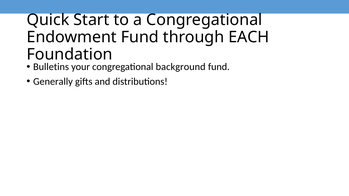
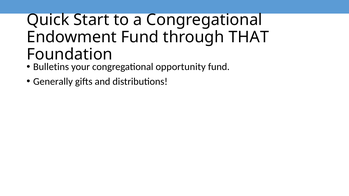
EACH: EACH -> THAT (249, 37)
background: background -> opportunity (181, 67)
